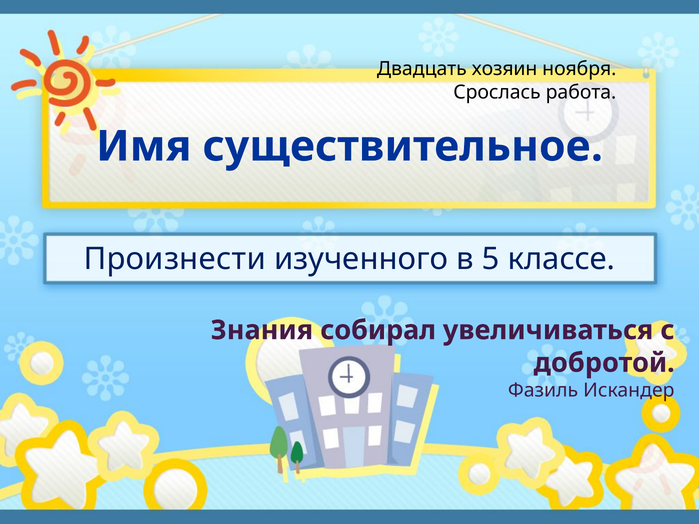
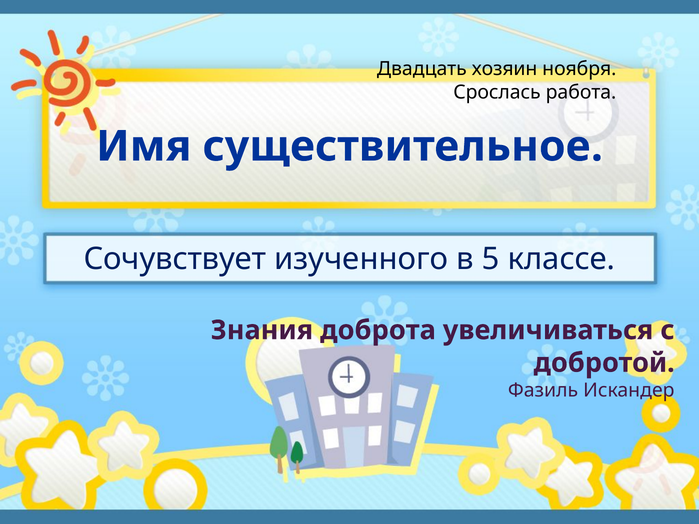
Произнести: Произнести -> Сочувствует (175, 259)
собирал: собирал -> доброта (378, 330)
